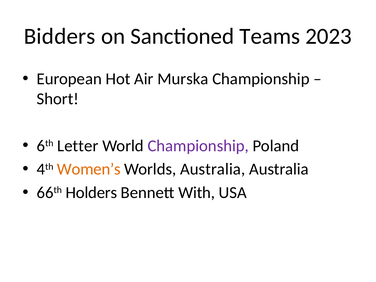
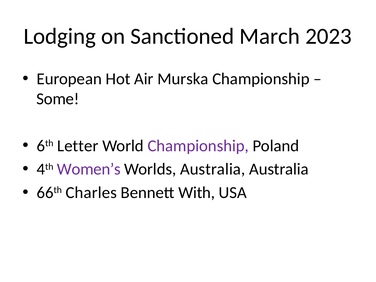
Bidders: Bidders -> Lodging (60, 36)
Teams: Teams -> March (270, 36)
Short: Short -> Some (58, 99)
Women’s colour: orange -> purple (89, 169)
Holders: Holders -> Charles (91, 193)
